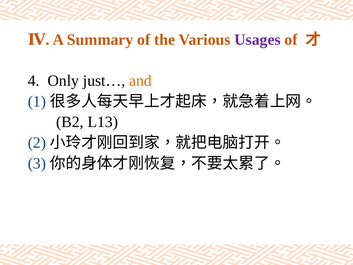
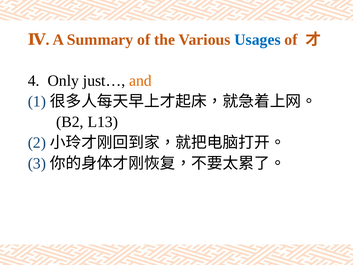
Usages colour: purple -> blue (257, 40)
